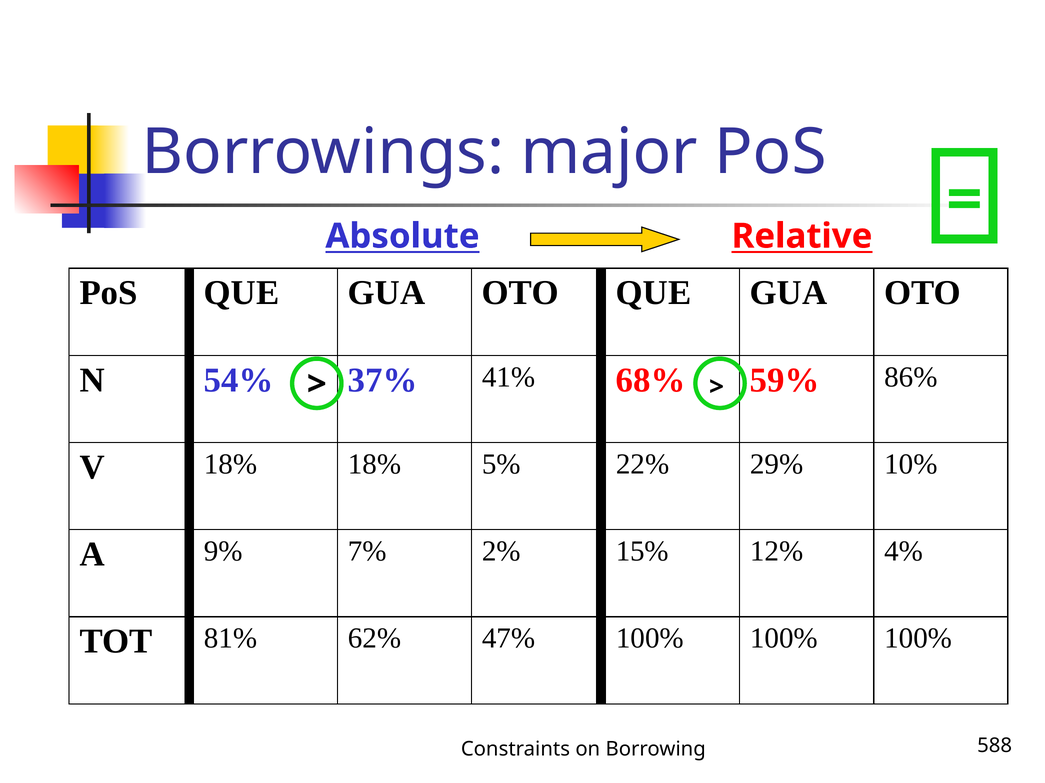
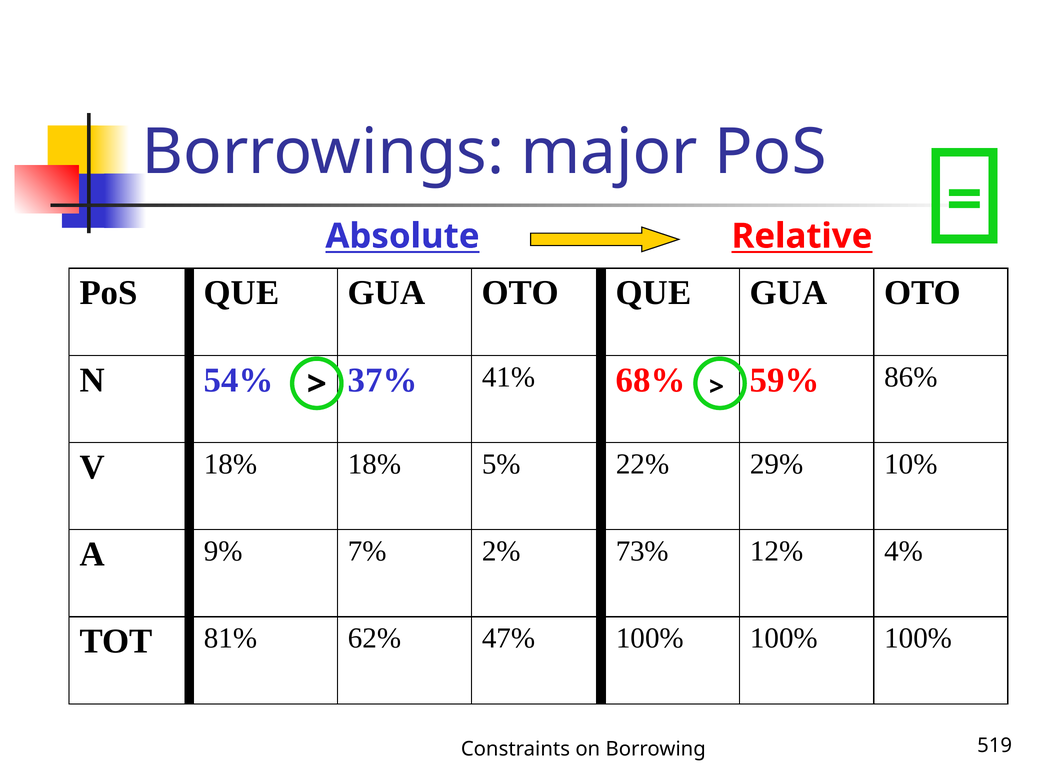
15%: 15% -> 73% (642, 552)
588: 588 -> 519 (995, 746)
